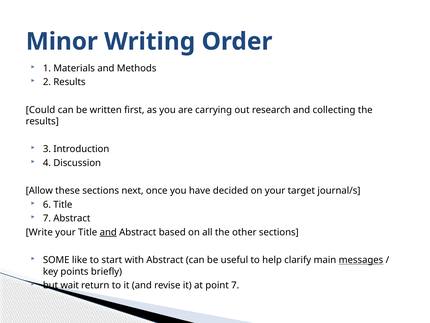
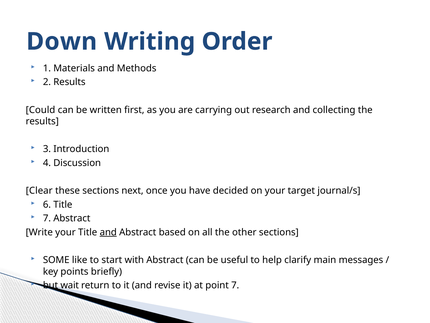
Minor: Minor -> Down (62, 41)
Allow: Allow -> Clear (39, 190)
messages underline: present -> none (361, 260)
